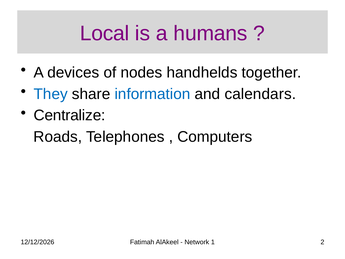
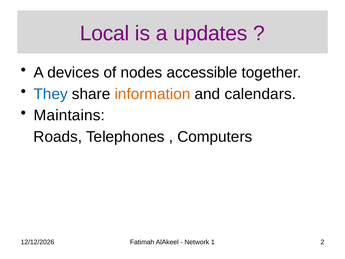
humans: humans -> updates (210, 33)
handhelds: handhelds -> accessible (202, 72)
information colour: blue -> orange (153, 94)
Centralize: Centralize -> Maintains (69, 115)
